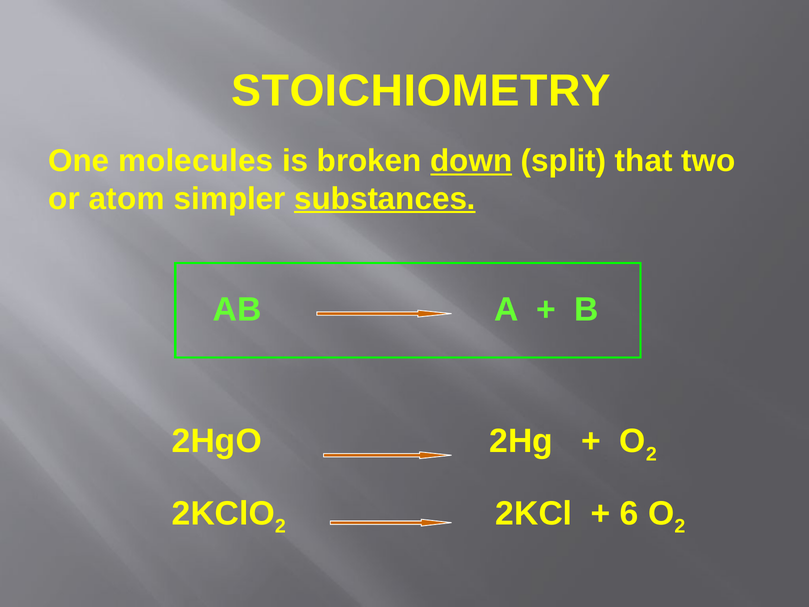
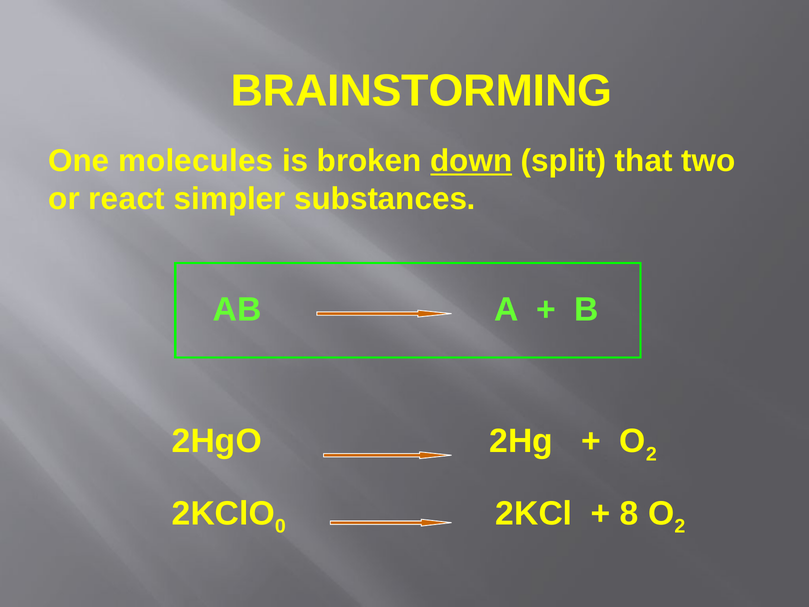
STOICHIOMETRY: STOICHIOMETRY -> BRAINSTORMING (421, 91)
atom: atom -> react (127, 199)
substances underline: present -> none (385, 199)
2: 2 -> 0 (280, 526)
6: 6 -> 8 (629, 513)
